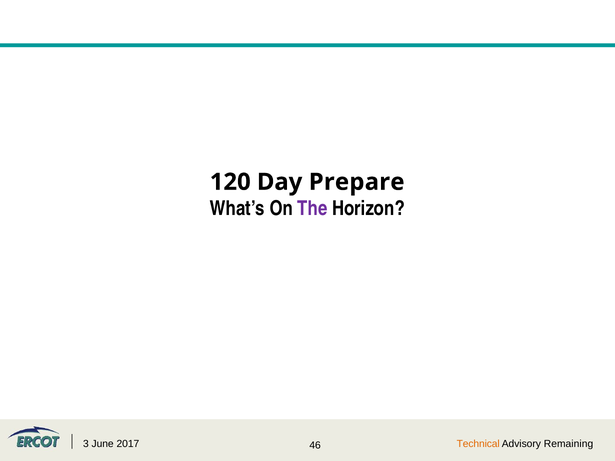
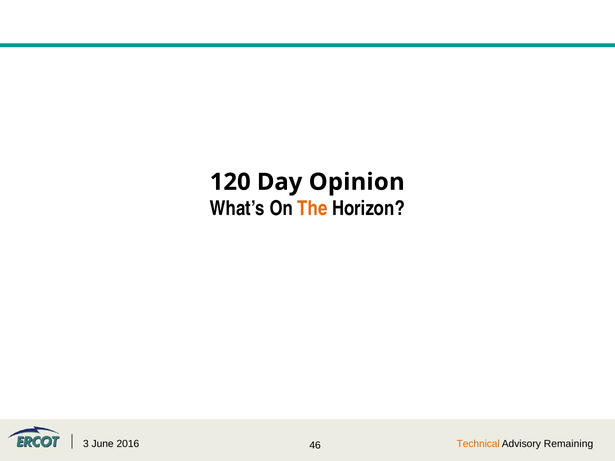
Prepare: Prepare -> Opinion (357, 182)
The colour: purple -> orange (312, 209)
2017: 2017 -> 2016 (128, 444)
